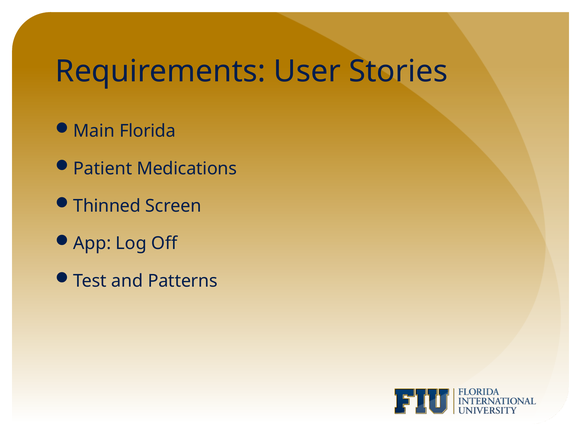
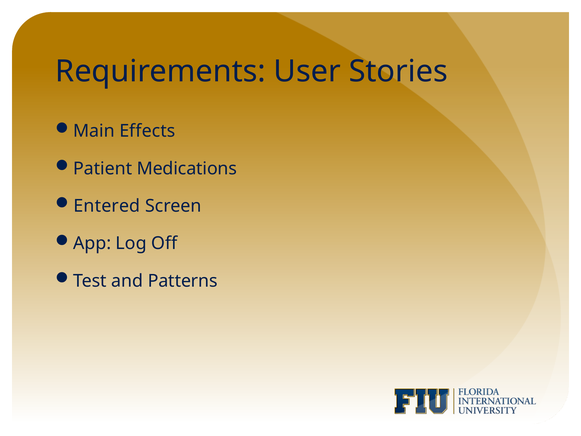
Florida: Florida -> Effects (147, 131)
Thinned: Thinned -> Entered (107, 206)
